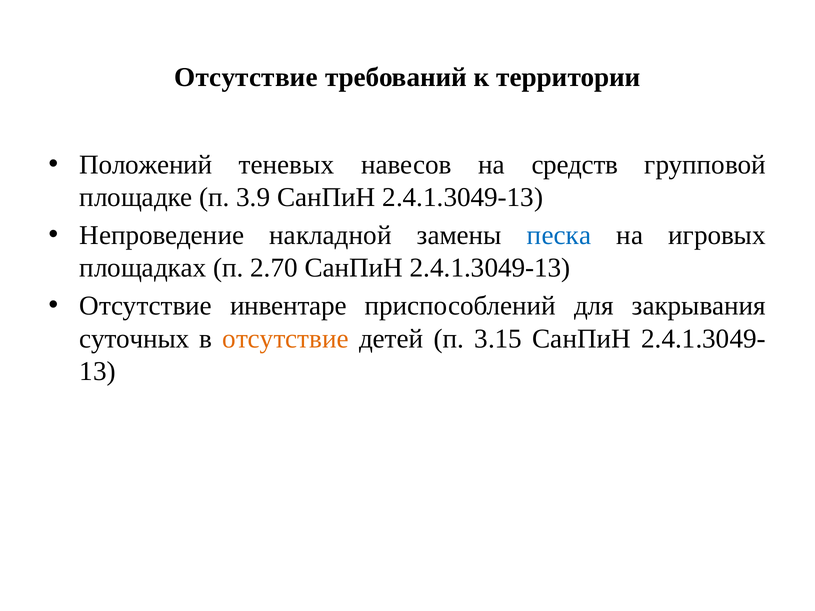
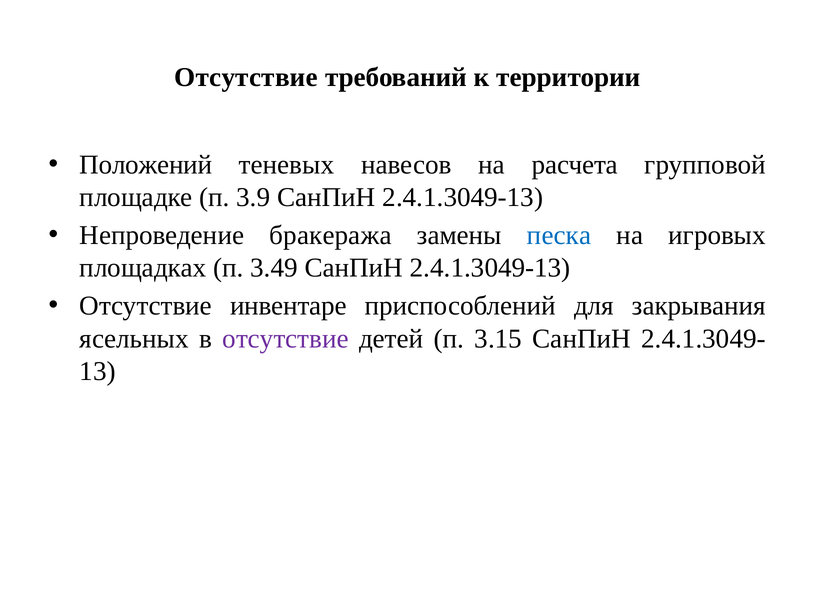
средств: средств -> расчета (575, 165)
накладной: накладной -> бракеража (330, 236)
2.70: 2.70 -> 3.49 (274, 268)
суточных: суточных -> ясельных (134, 339)
отсутствие colour: orange -> purple (286, 339)
